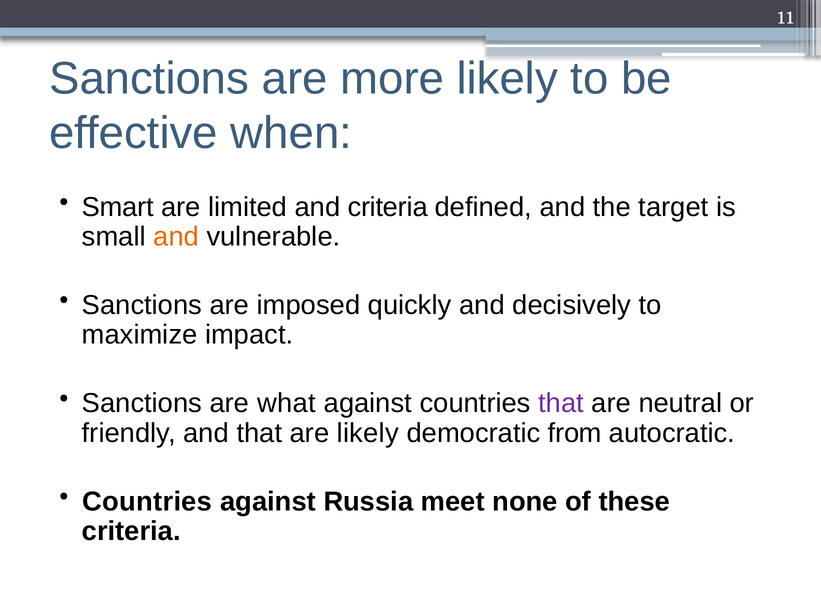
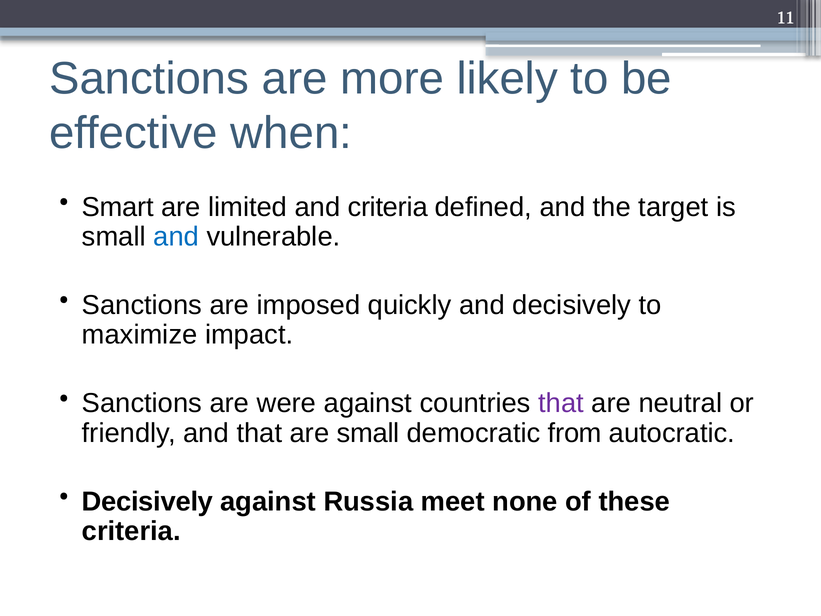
and colour: orange -> blue (176, 237)
what: what -> were (286, 403)
are likely: likely -> small (368, 433)
Countries: Countries -> Decisively (147, 501)
